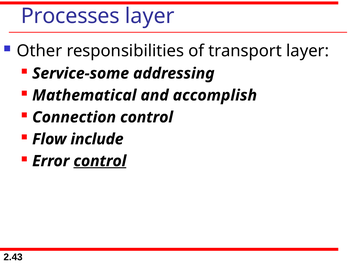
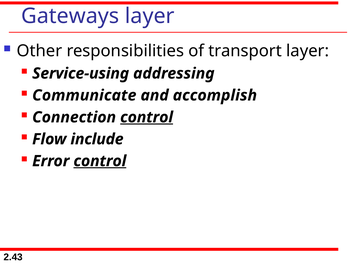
Processes: Processes -> Gateways (70, 16)
Service-some: Service-some -> Service-using (81, 74)
Mathematical: Mathematical -> Communicate (84, 96)
control underline: none -> present (147, 118)
